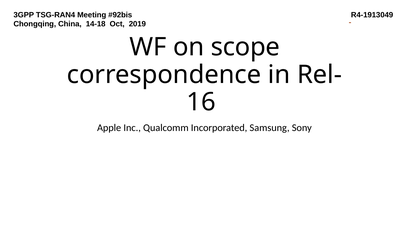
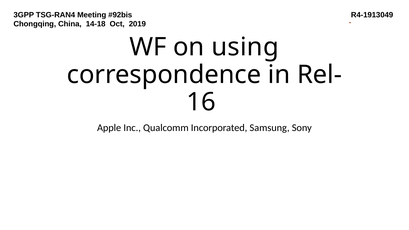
scope: scope -> using (245, 47)
